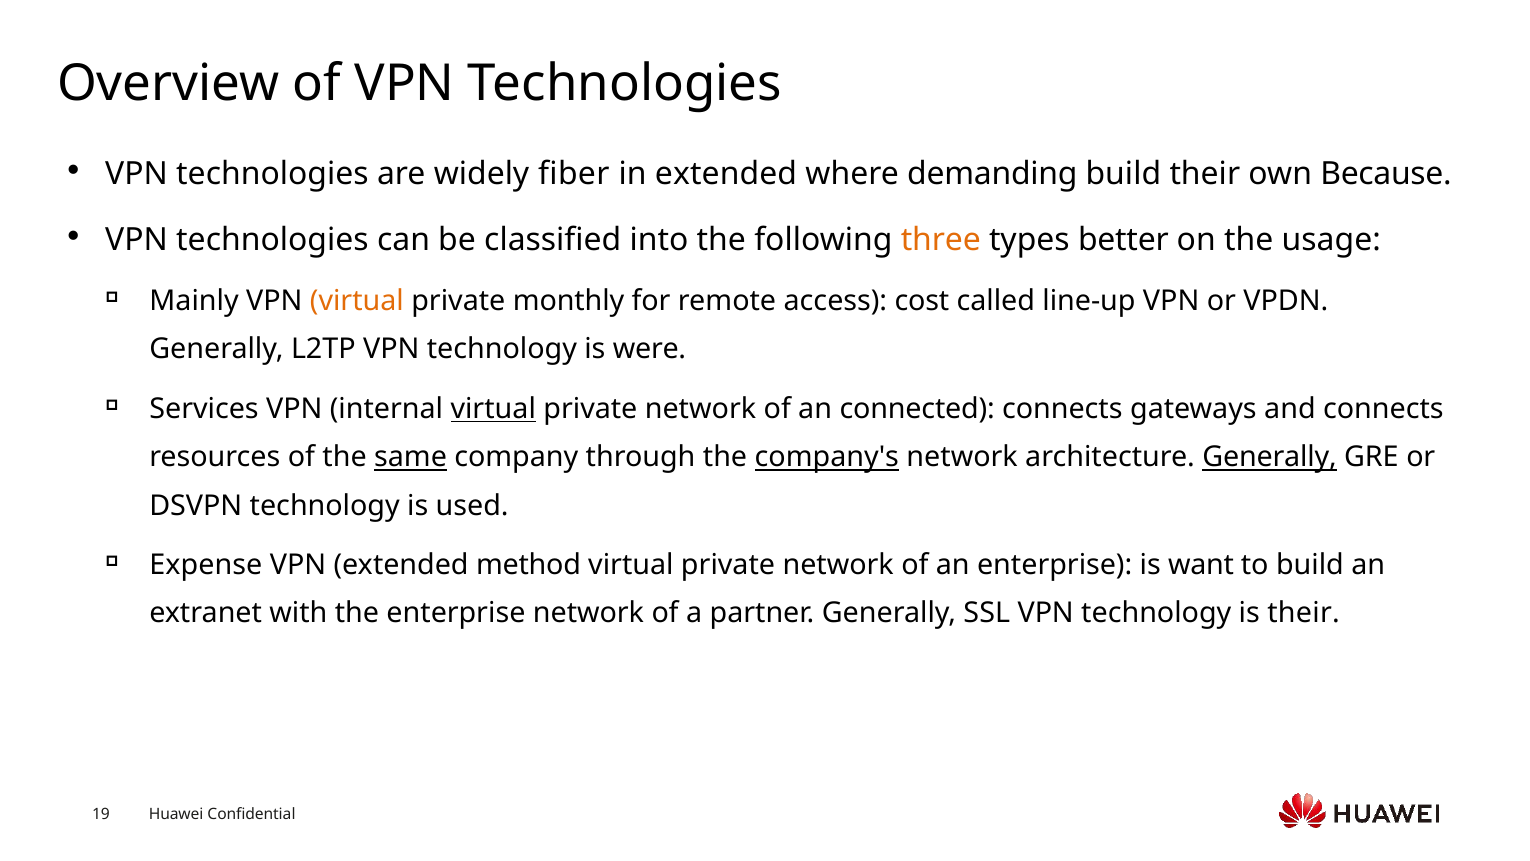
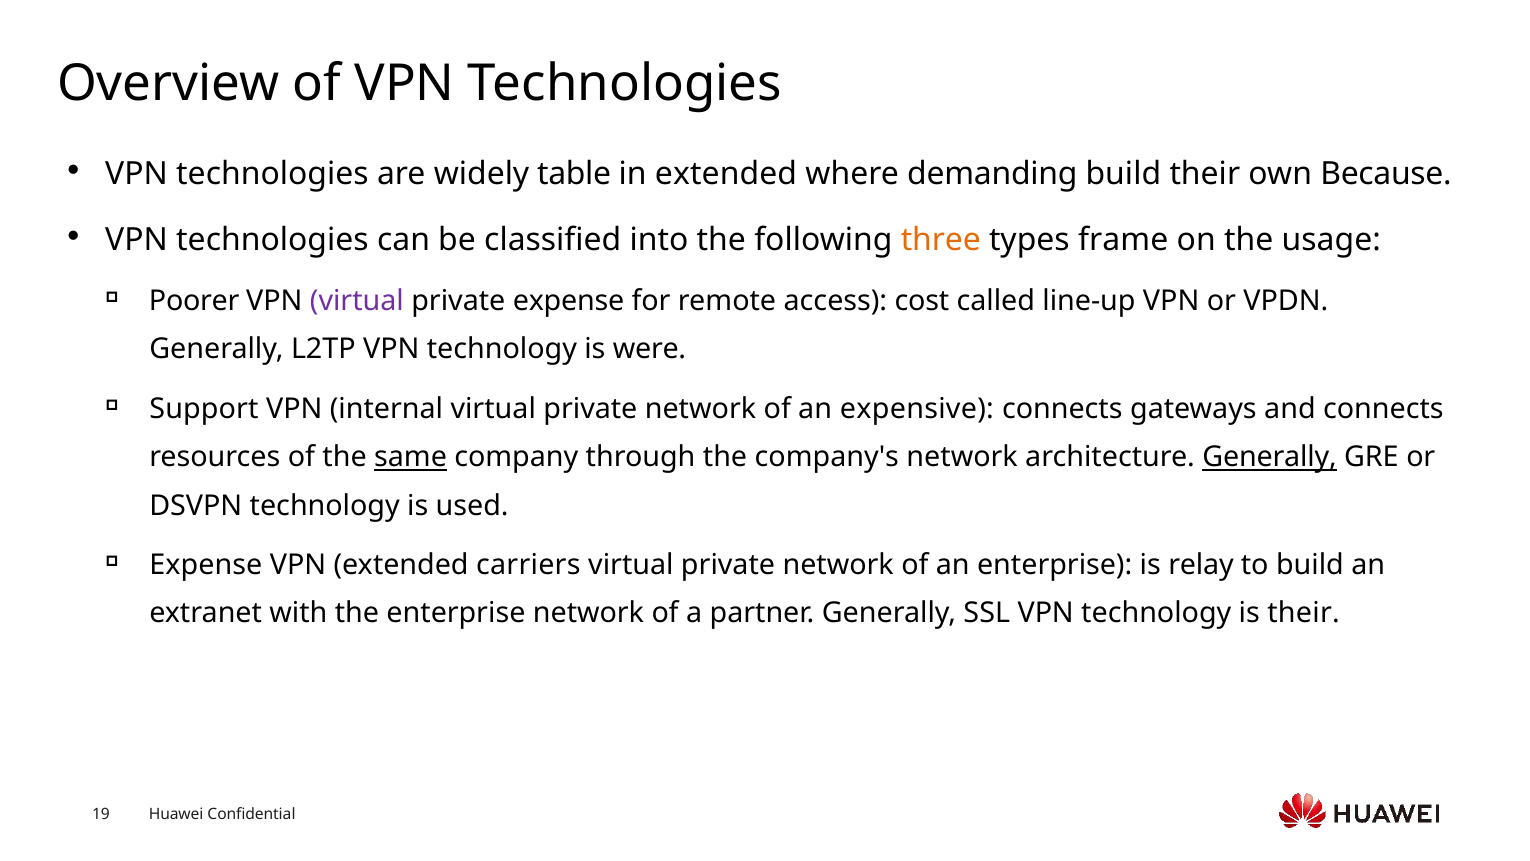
fiber: fiber -> table (574, 174)
better: better -> frame (1123, 240)
Mainly: Mainly -> Poorer (194, 301)
virtual colour: orange -> purple (357, 301)
private monthly: monthly -> expense (569, 301)
Services: Services -> Support (204, 409)
virtual underline: present -> none (493, 409)
connected: connected -> expensive (917, 409)
company's underline: present -> none (827, 457)
method: method -> carriers (528, 565)
want: want -> relay (1201, 565)
